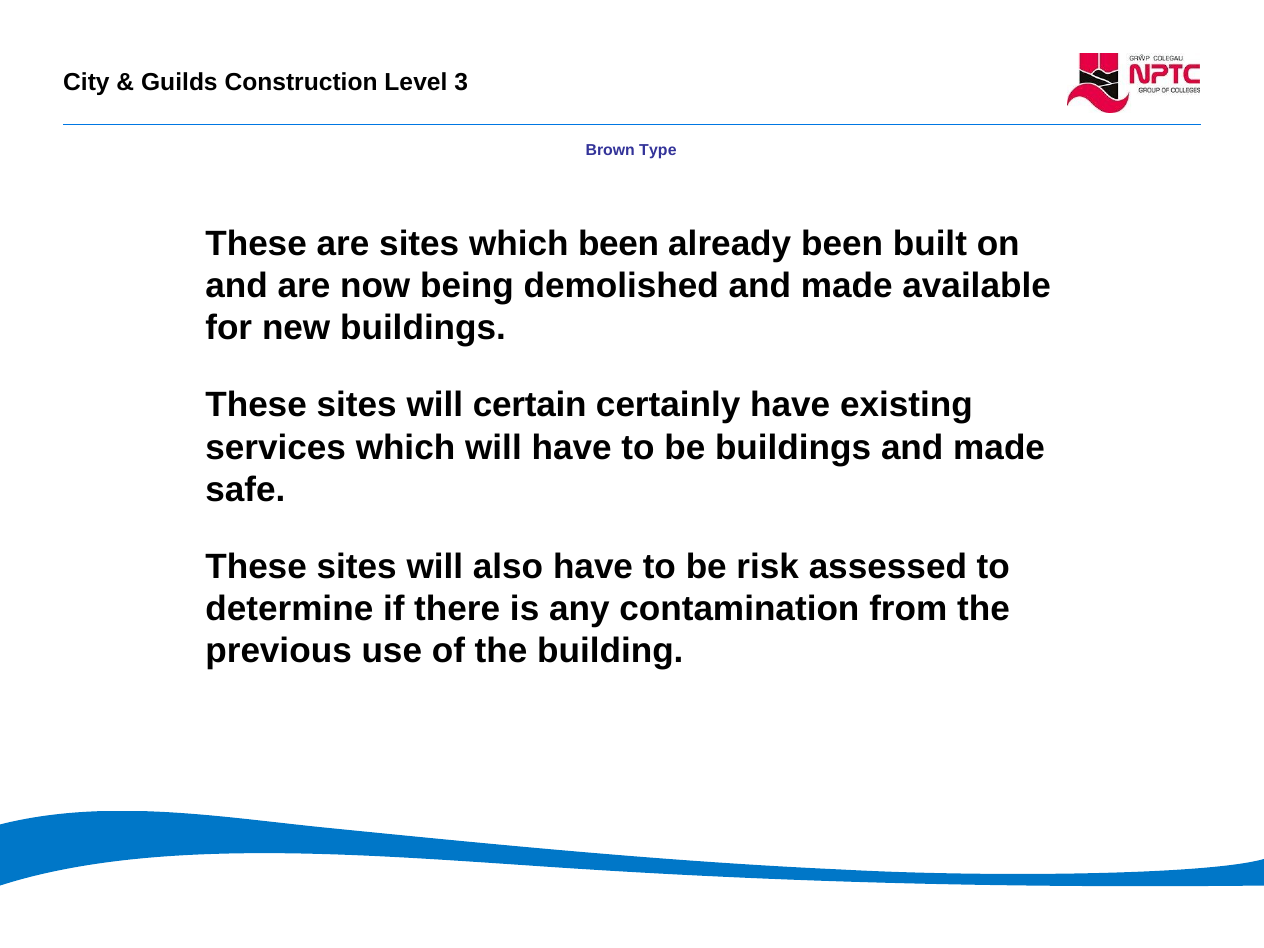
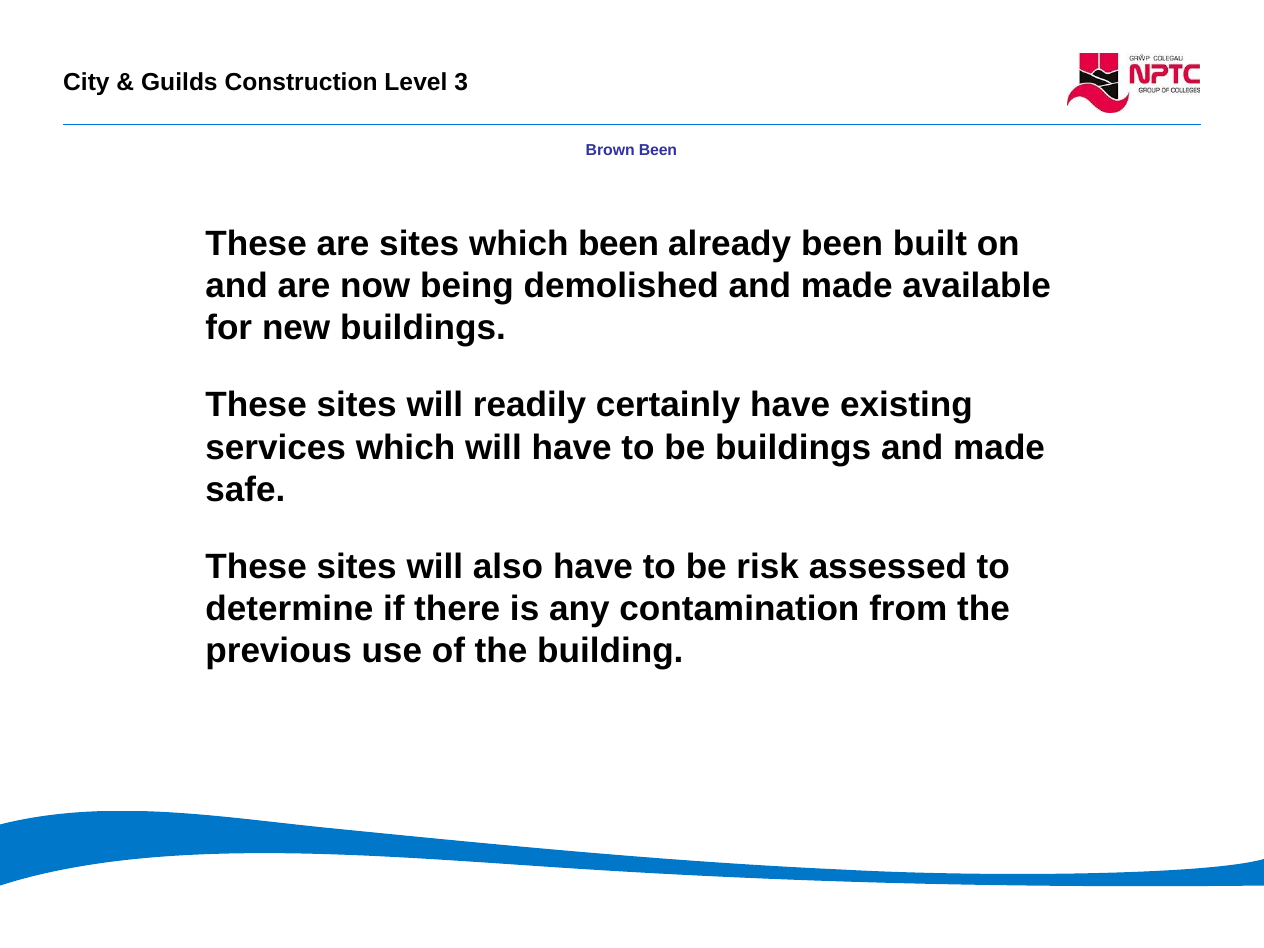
Brown Type: Type -> Been (658, 150)
certain: certain -> readily (530, 405)
